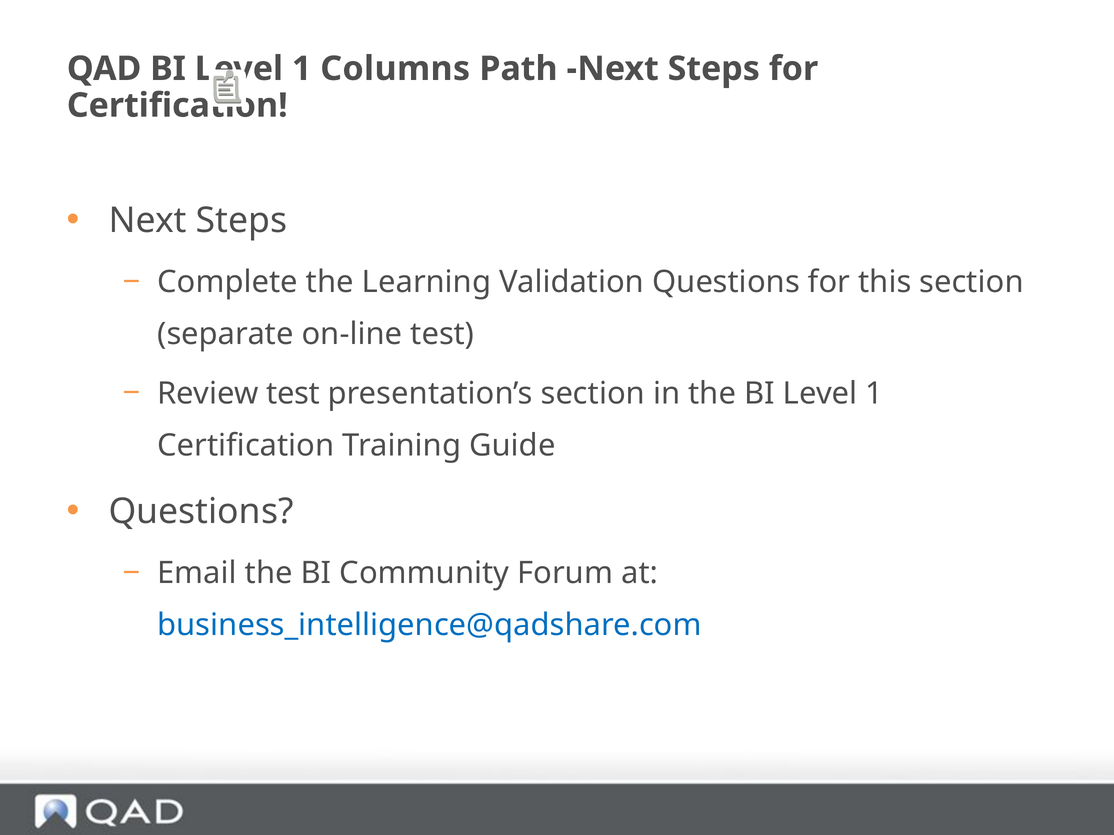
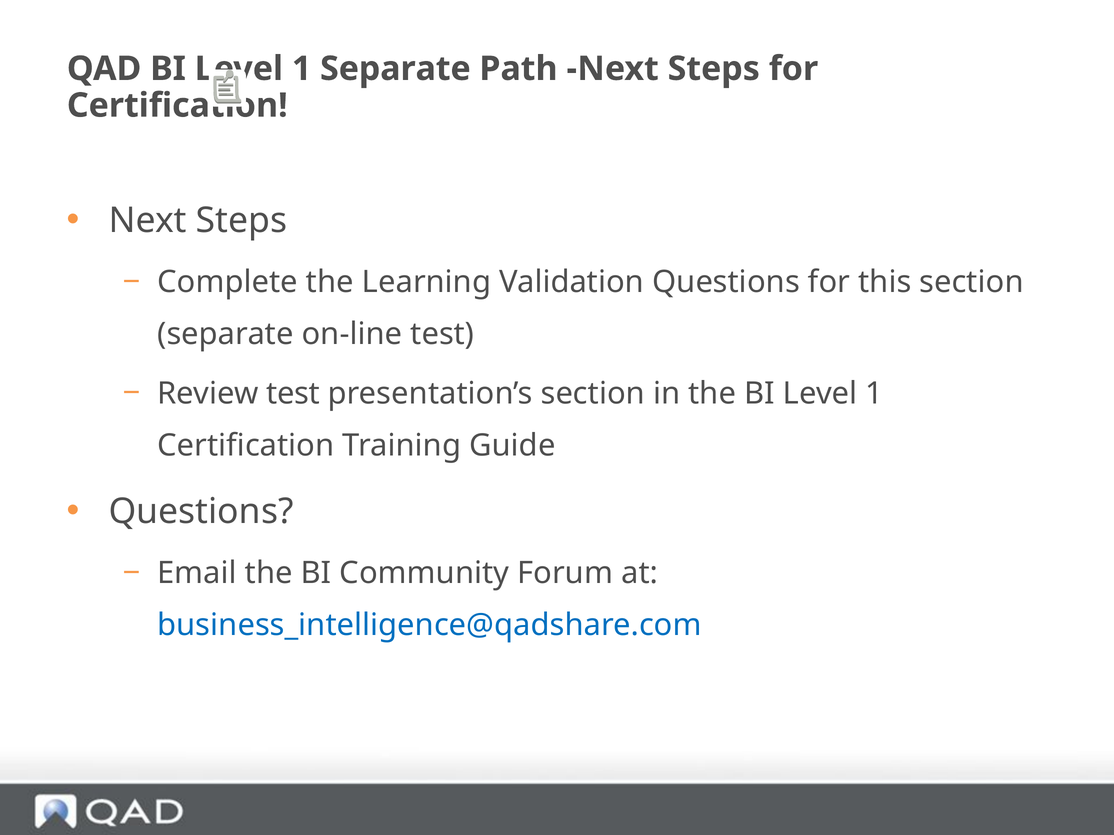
1 Columns: Columns -> Separate (395, 69)
